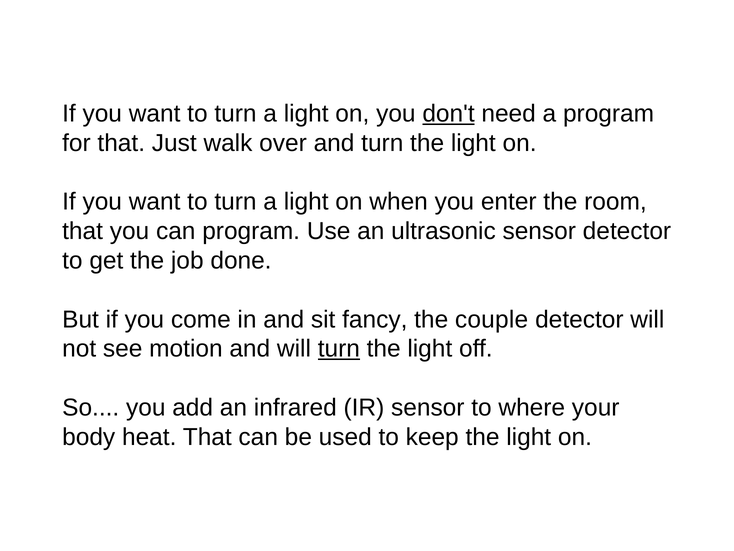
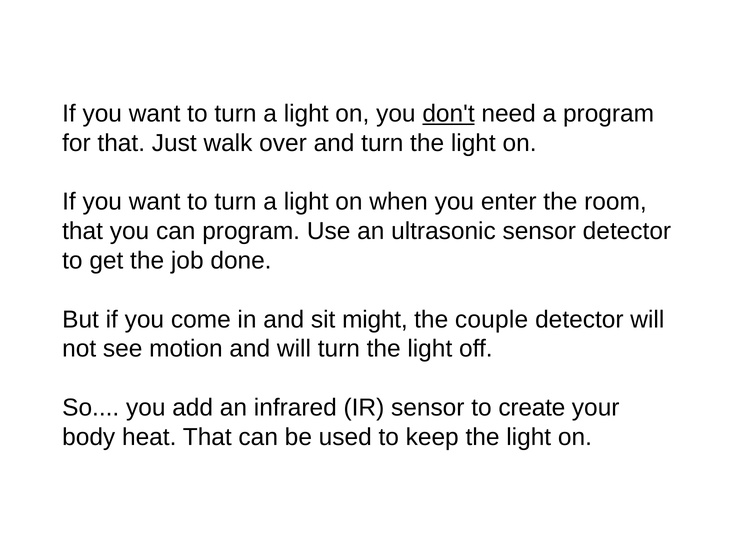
fancy: fancy -> might (375, 319)
turn underline: present -> none (339, 349)
where: where -> create (532, 407)
